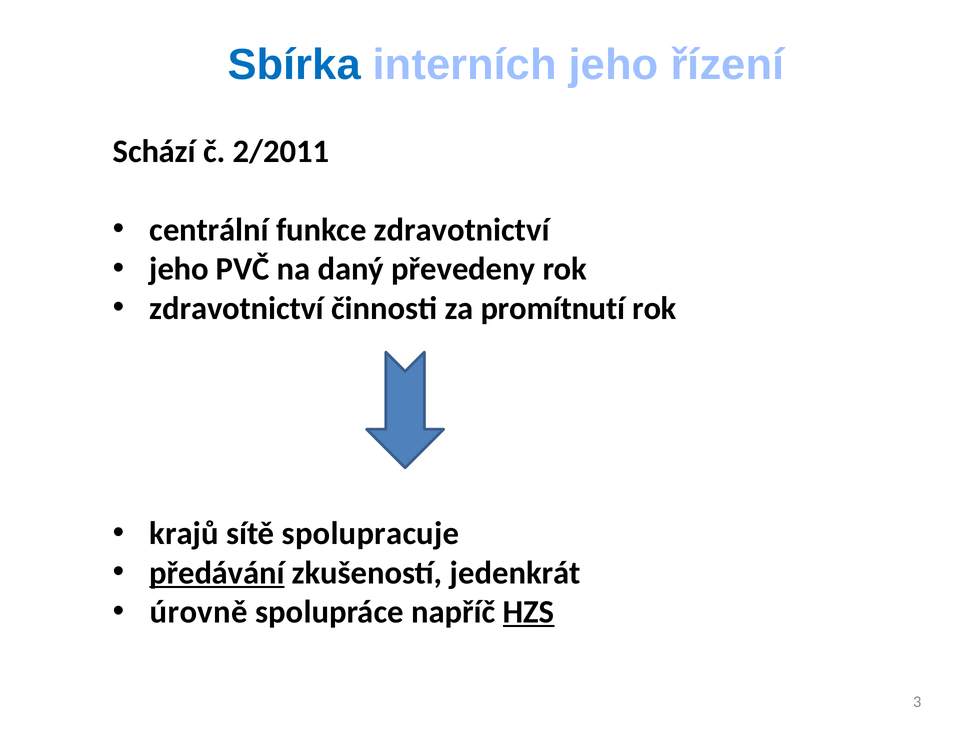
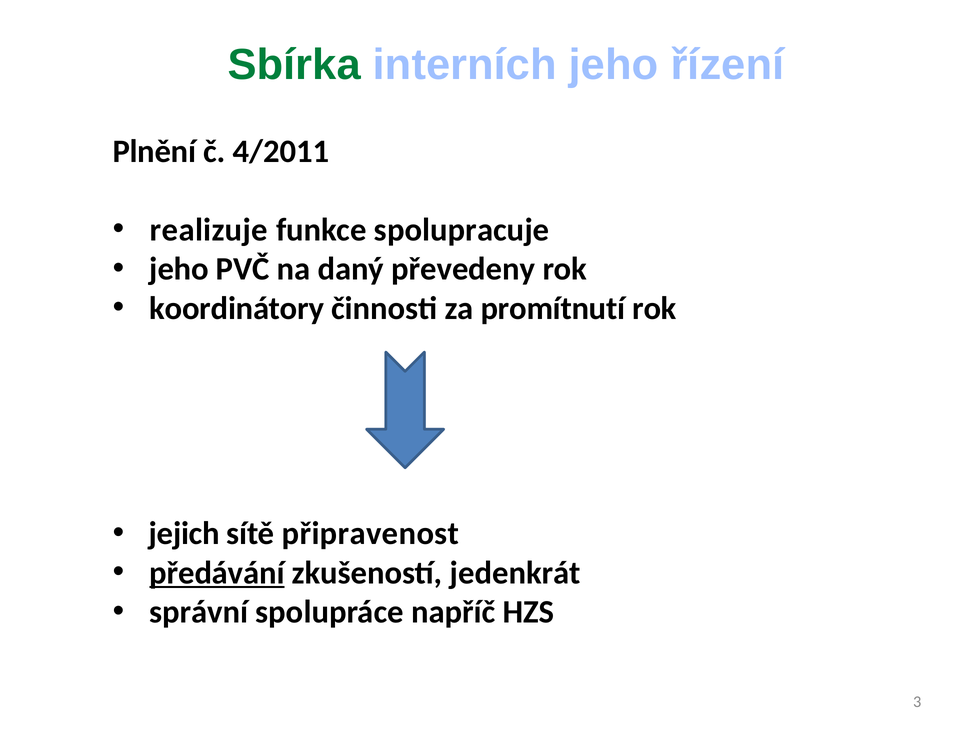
Sbírka colour: blue -> green (294, 65)
Schází: Schází -> Plnění (154, 152)
2/2011: 2/2011 -> 4/2011 (281, 152)
centrální: centrální -> realizuje (209, 230)
funkce zdravotnictví: zdravotnictví -> spolupracuje (462, 230)
zdravotnictví: zdravotnictví -> koordinátory (237, 308)
krajů: krajů -> jejich (184, 534)
spolupracuje: spolupracuje -> připravenost (370, 534)
úrovně: úrovně -> správní (199, 612)
HZS underline: present -> none (529, 612)
